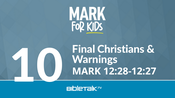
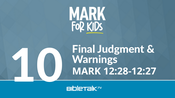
Christians: Christians -> Judgment (121, 50)
